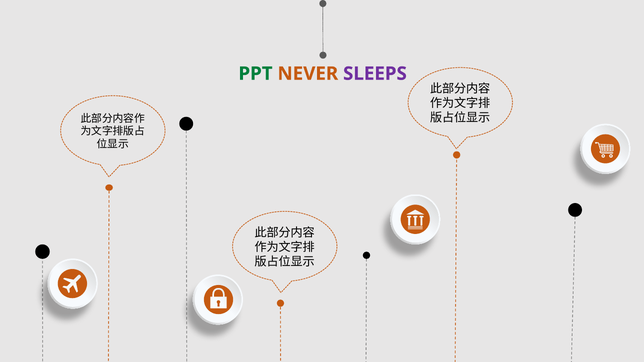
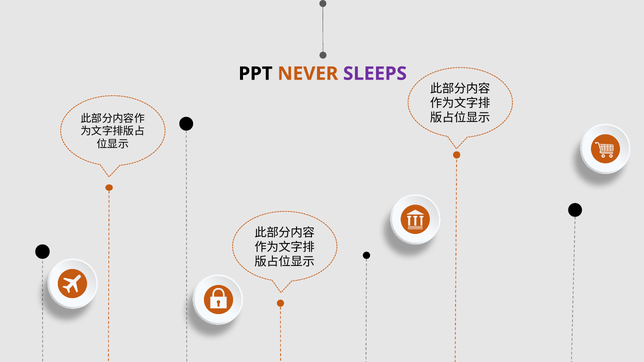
PPT colour: green -> black (256, 74)
